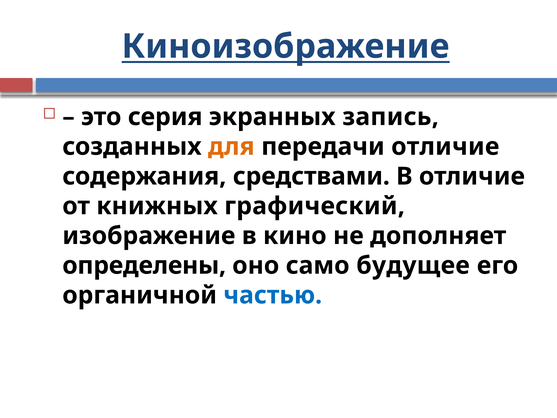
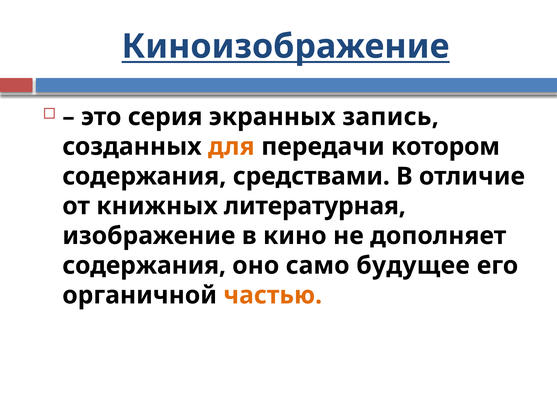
передачи отличие: отличие -> котором (446, 147)
графический: графический -> литературная (315, 206)
определены: определены -> содержания (144, 265)
частью colour: blue -> orange (273, 295)
